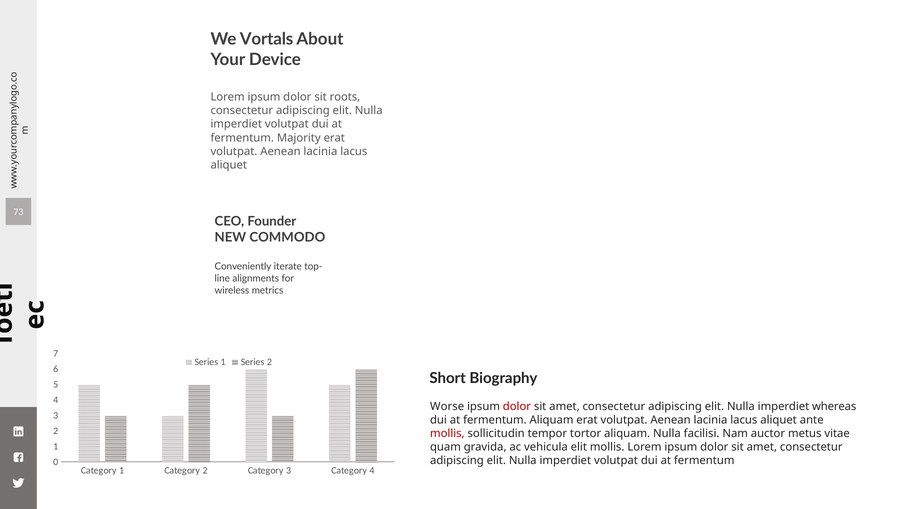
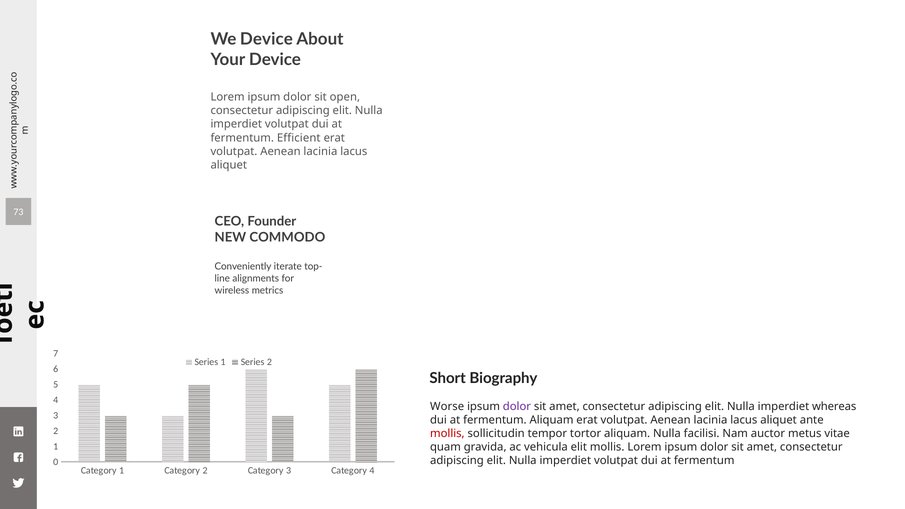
We Vortals: Vortals -> Device (266, 39)
roots: roots -> open (345, 97)
Majority: Majority -> Efficient (299, 138)
dolor colour: red -> purple (517, 406)
